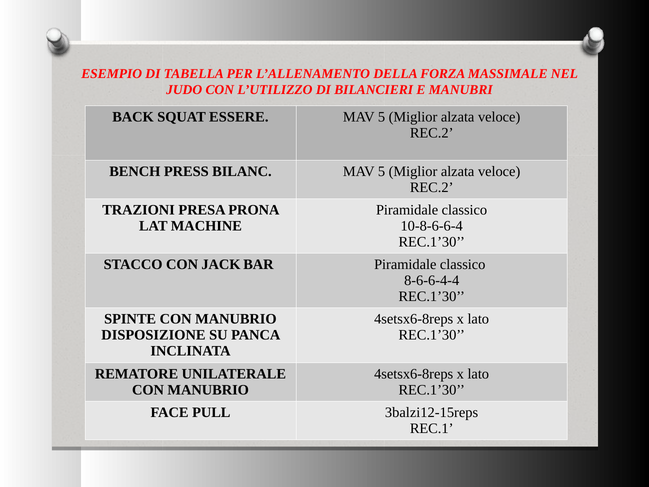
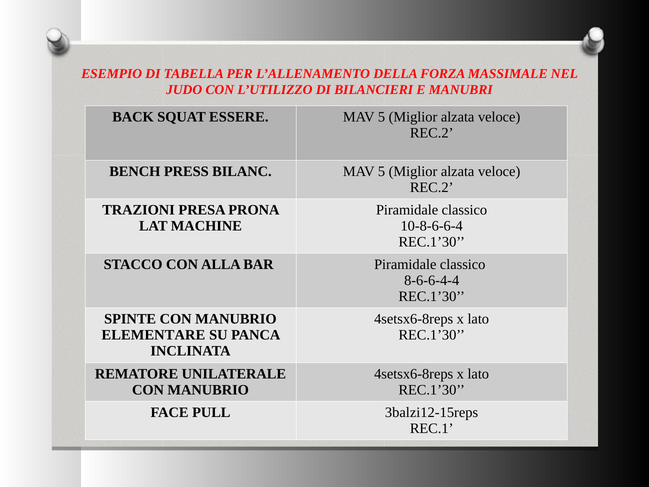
JACK: JACK -> ALLA (221, 264)
DISPOSIZIONE: DISPOSIZIONE -> ELEMENTARE (153, 335)
